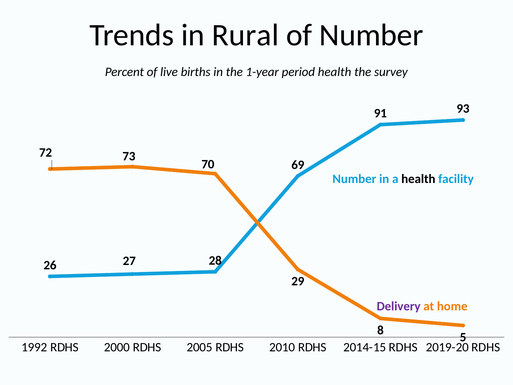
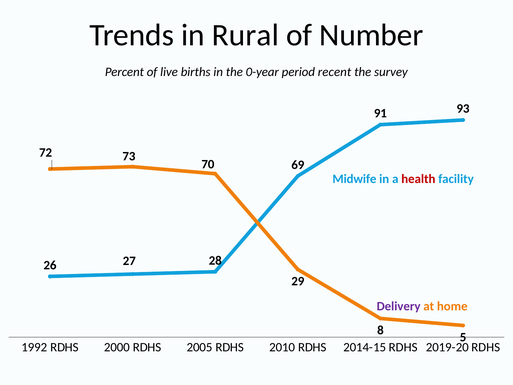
1-year: 1-year -> 0-year (262, 72)
period health: health -> recent (335, 72)
Number: Number -> Midwife (354, 179)
health colour: black -> red (418, 179)
